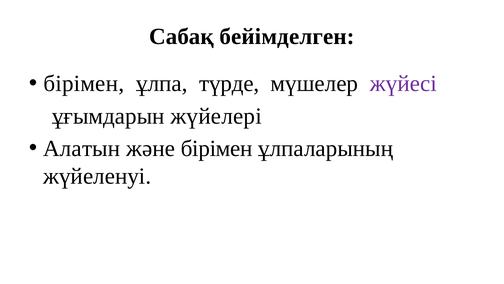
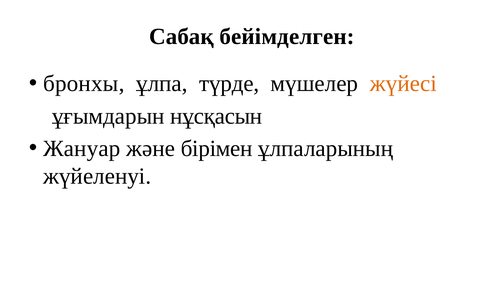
бірімен: бірімен -> бронхы (84, 84)
жүйесі colour: purple -> orange (403, 84)
жүйелері: жүйелері -> нұсқасын (216, 116)
Алатын: Алатын -> Жануар (82, 148)
